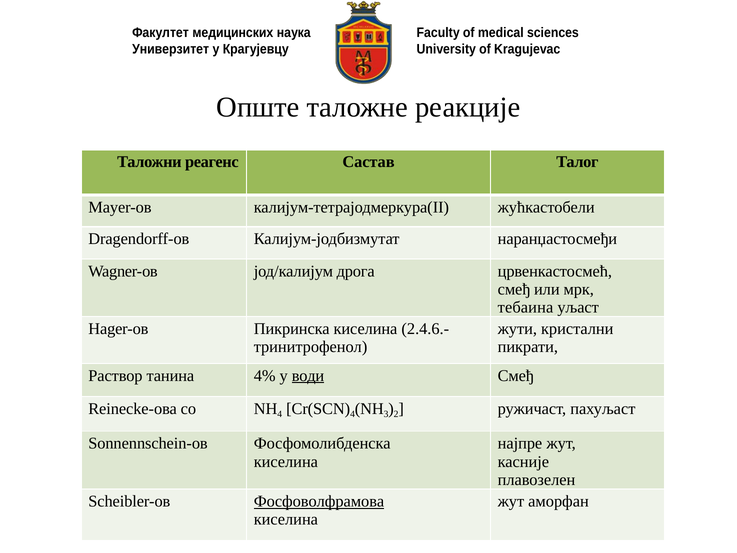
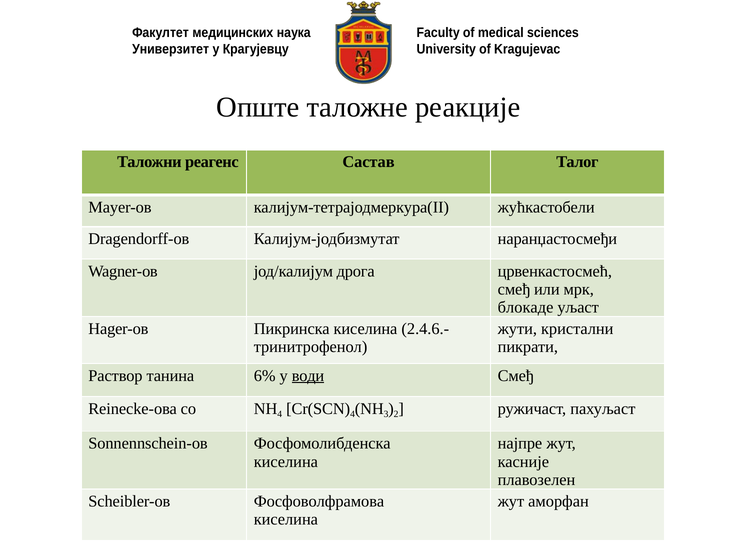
тебаина: тебаина -> блокаде (526, 307)
4%: 4% -> 6% (265, 376)
Фосфоволфрамова underline: present -> none (319, 501)
